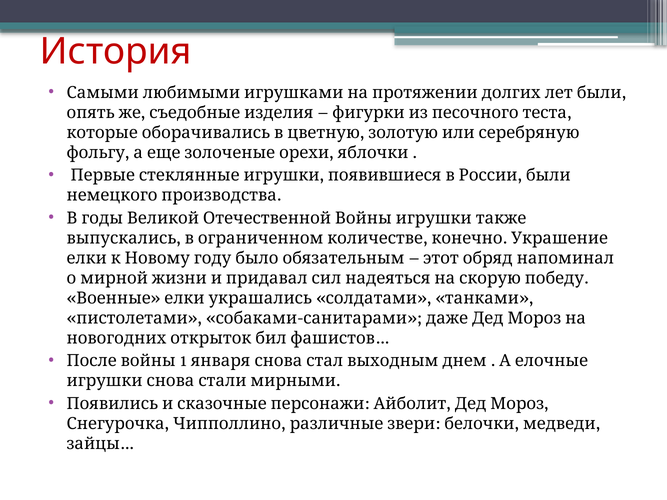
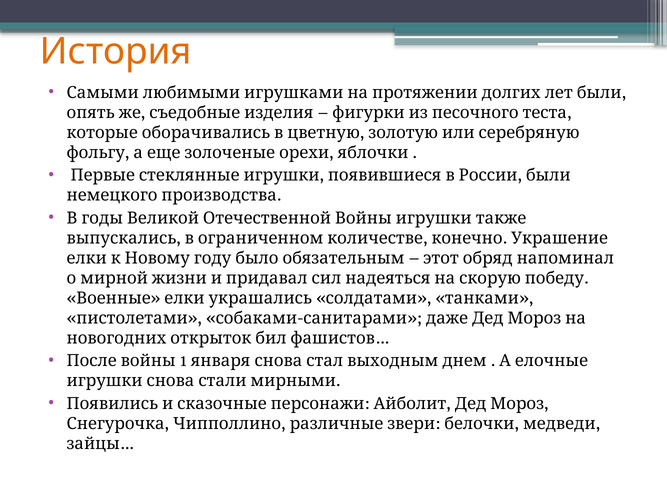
История colour: red -> orange (116, 52)
